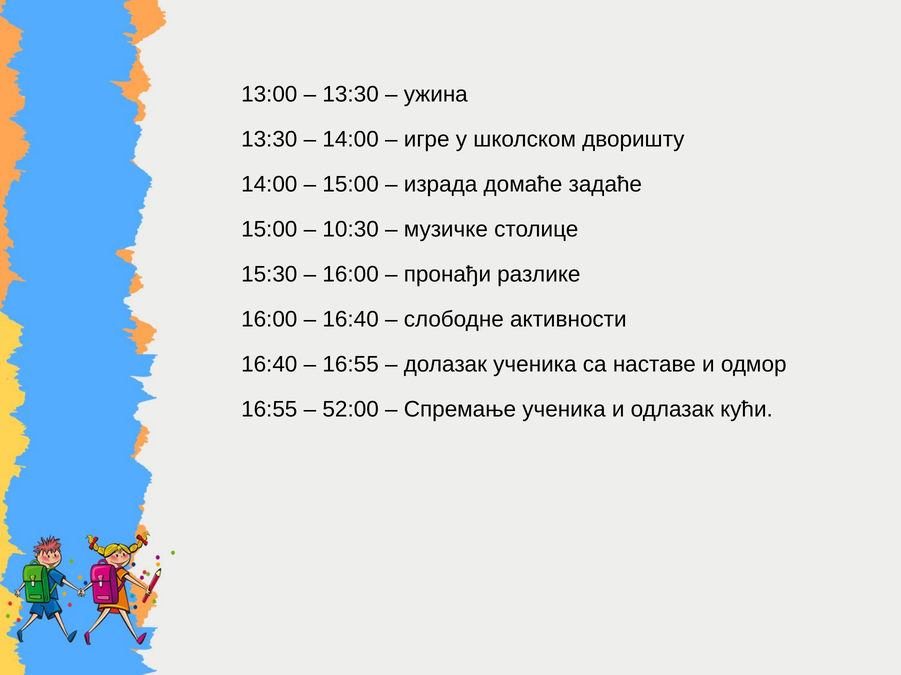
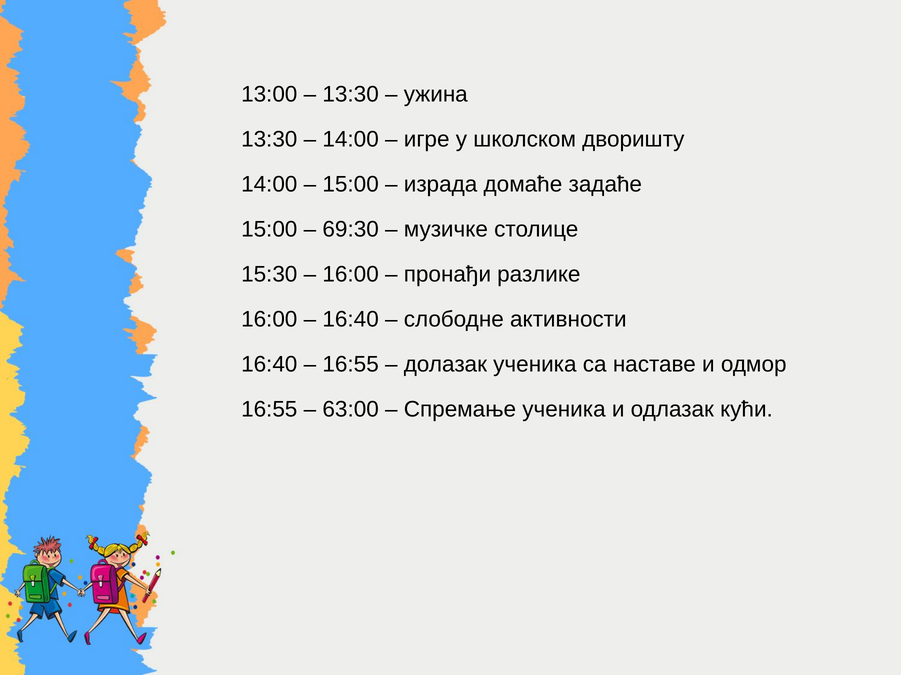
10:30: 10:30 -> 69:30 (351, 229)
52:00: 52:00 -> 63:00 (351, 410)
